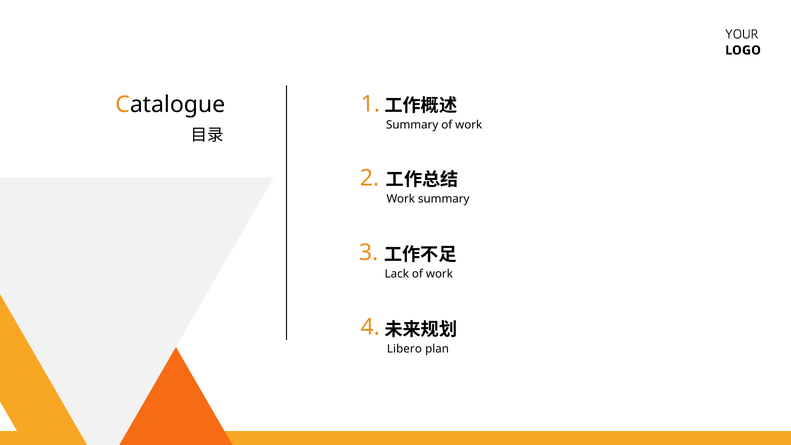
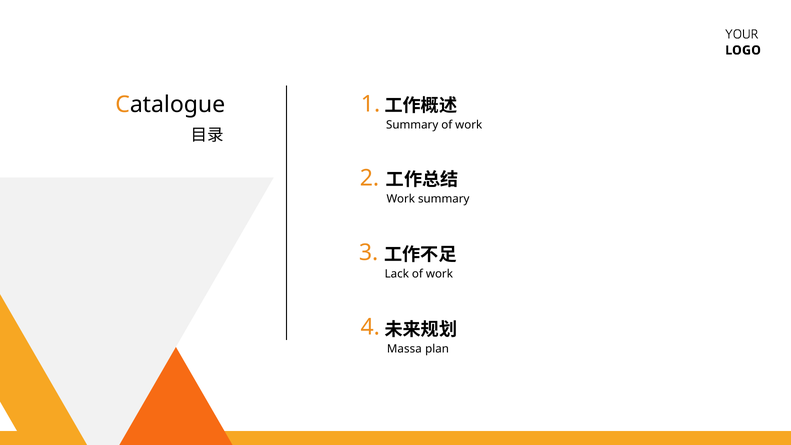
Libero: Libero -> Massa (404, 349)
